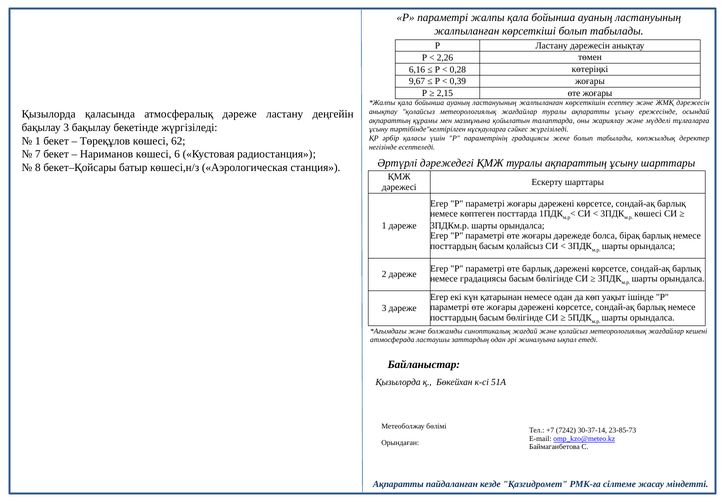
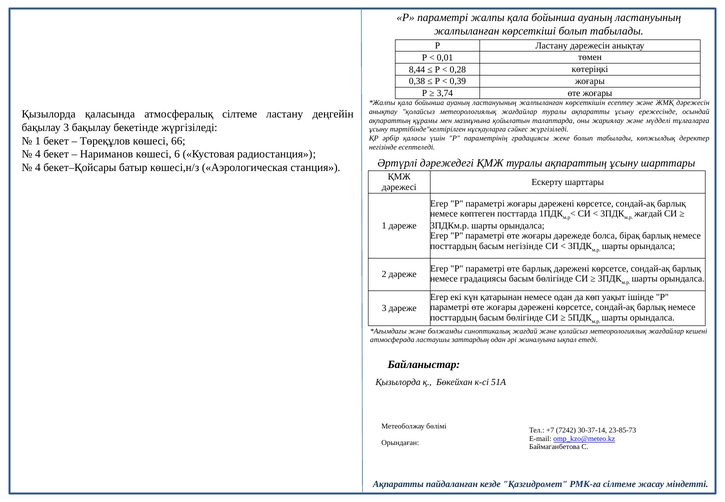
2,26: 2,26 -> 0,01 (445, 57)
6,16: 6,16 -> 8,44 (417, 69)
9,67: 9,67 -> 0,38 (417, 81)
2,15: 2,15 -> 3,74 (445, 93)
атмосфералық дәреже: дәреже -> сілтеме (240, 114)
62: 62 -> 66 (178, 141)
7: 7 -> 4 (38, 154)
8: 8 -> 4 (38, 168)
көшесі: көшесі -> жағдай (648, 214)
басым қолайсыз: қолайсыз -> негізінде (525, 246)
